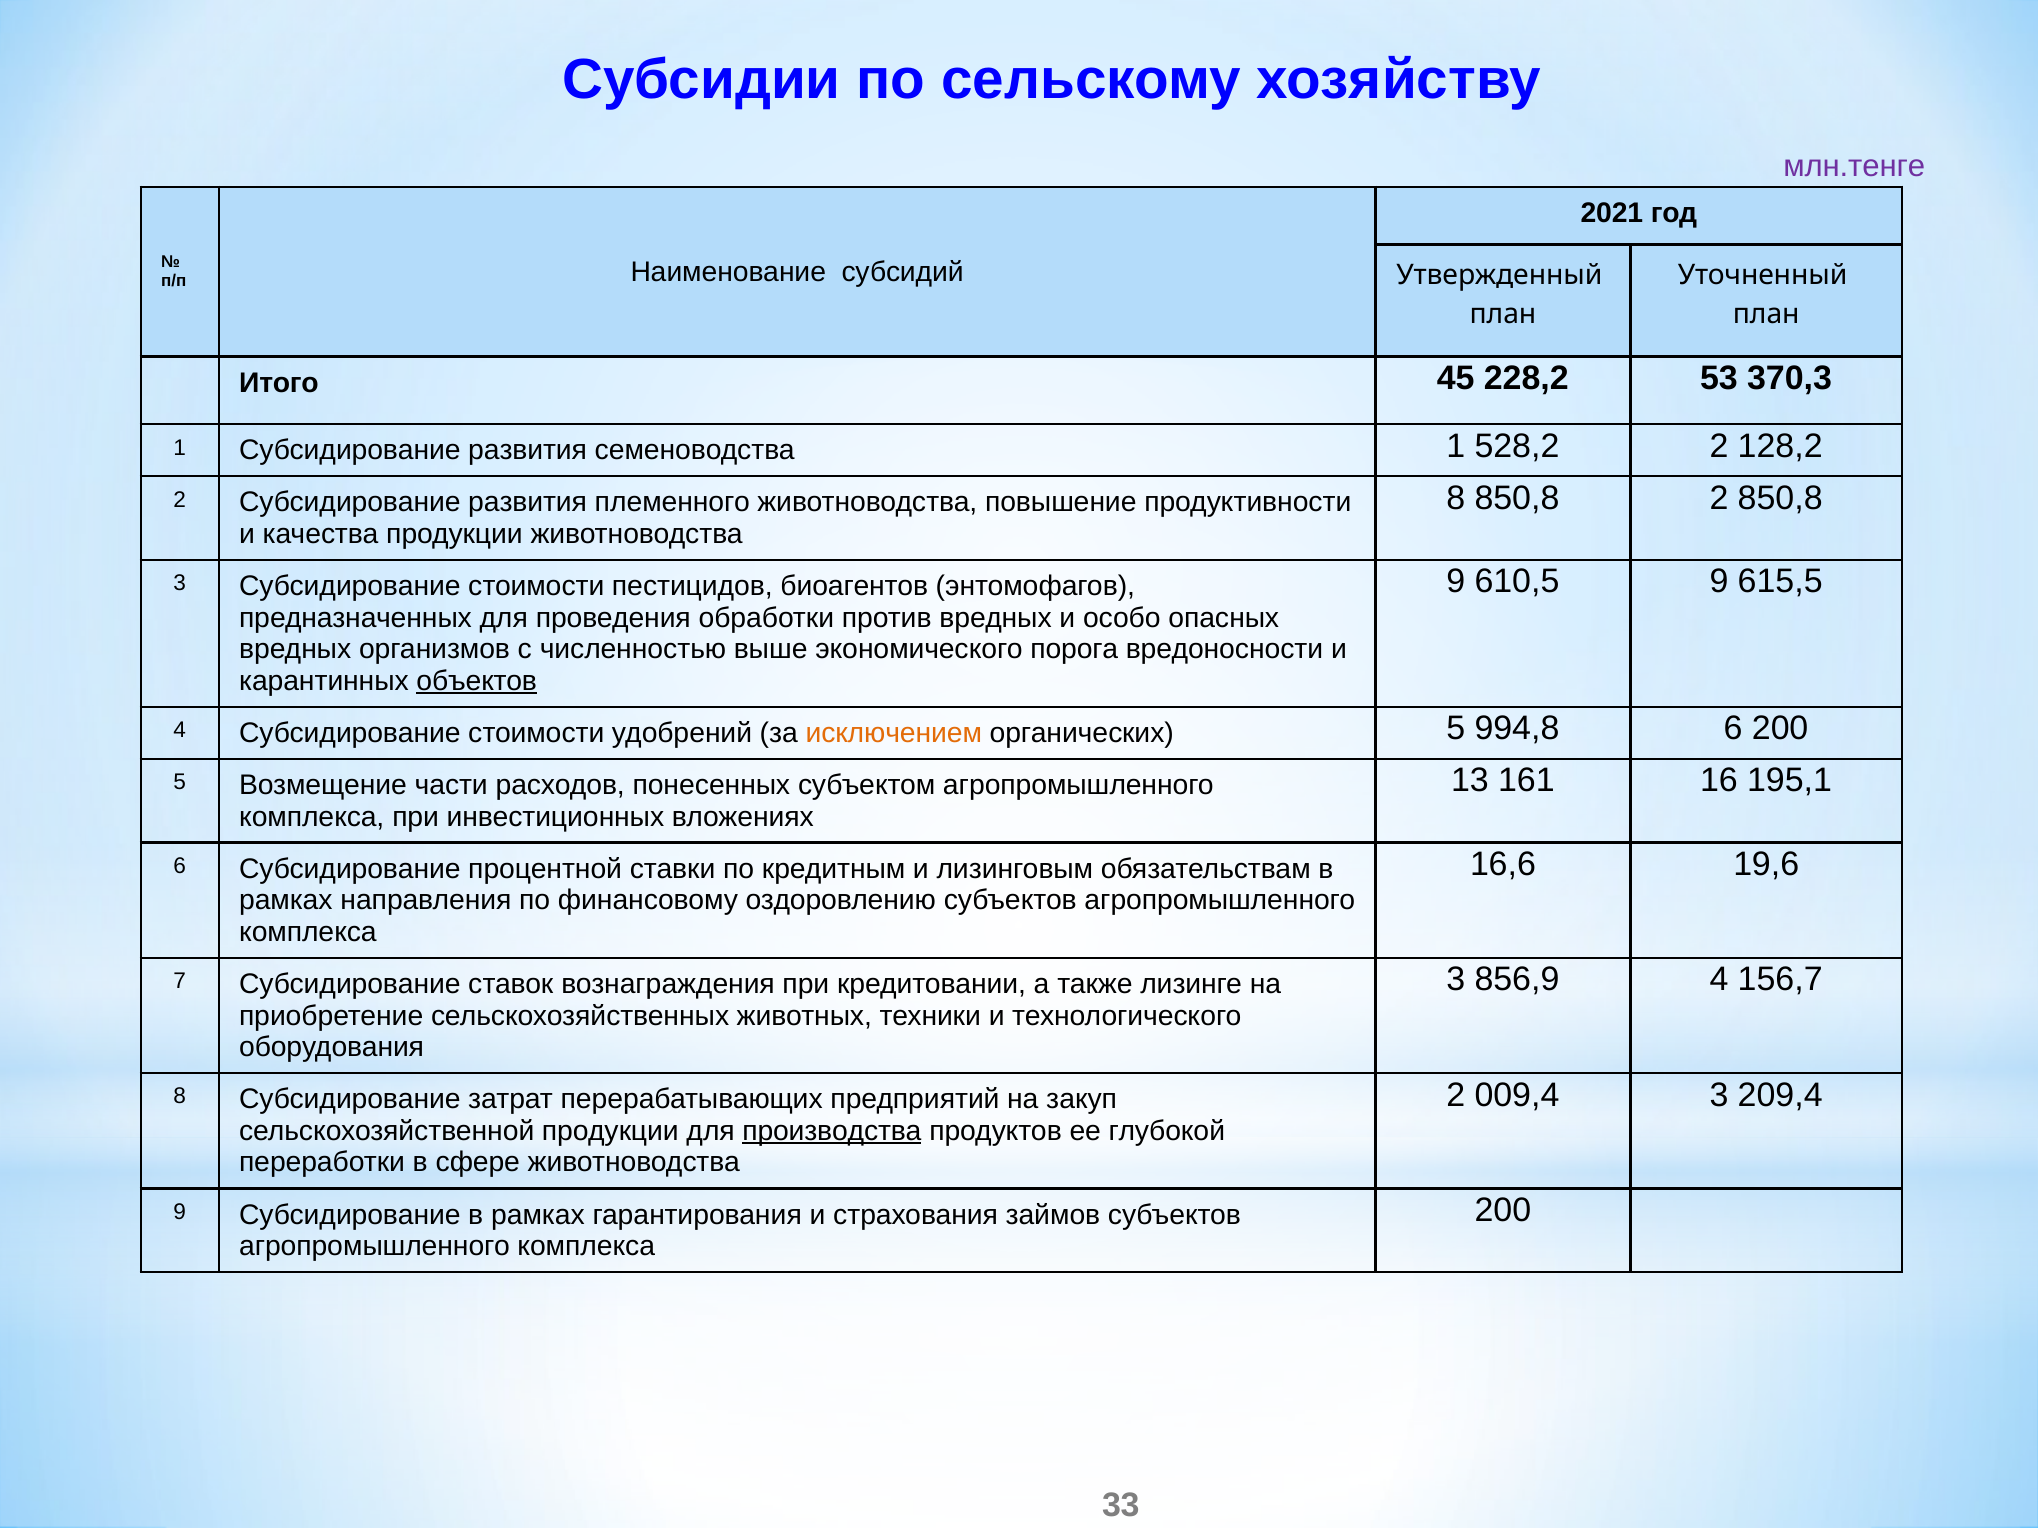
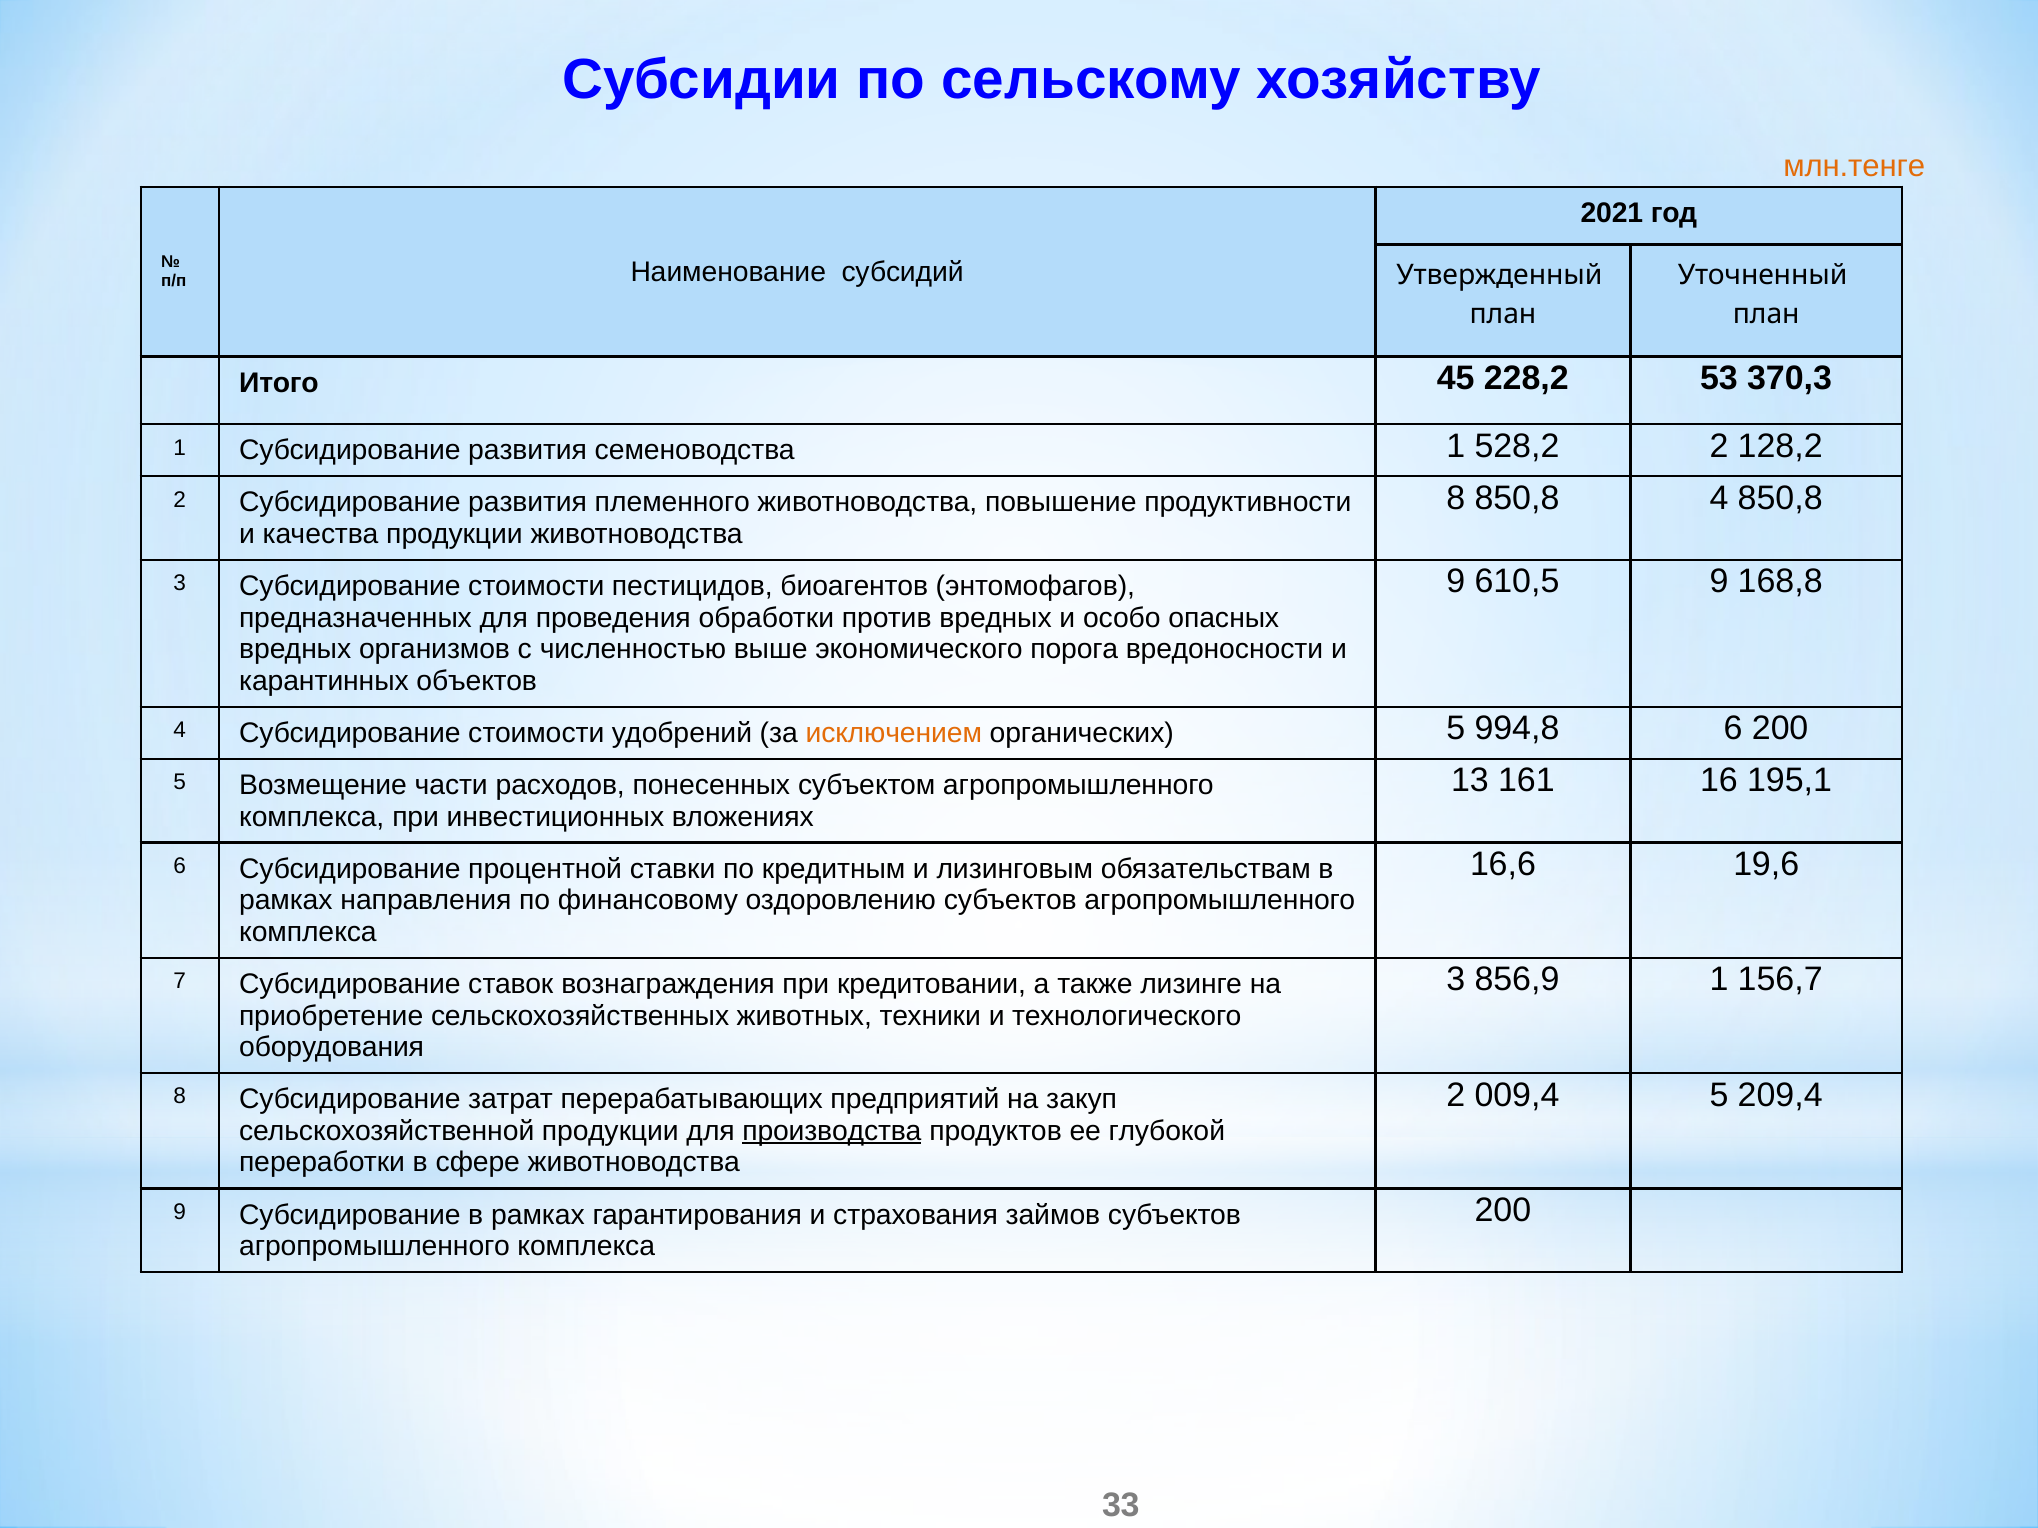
млн.тенге colour: purple -> orange (1854, 167)
850,8 2: 2 -> 4 (1719, 498)
615,5: 615,5 -> 168,8 (1780, 582)
объектов underline: present -> none (477, 681)
856,9 4: 4 -> 1 (1719, 980)
009,4 3: 3 -> 5 (1719, 1095)
